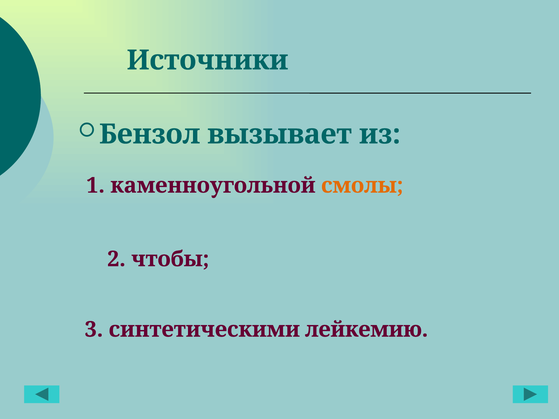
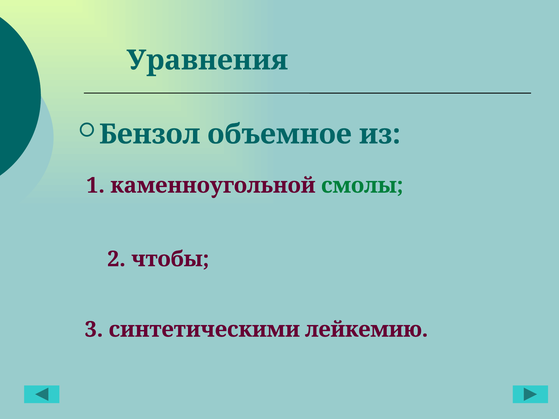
Источники: Источники -> Уравнения (207, 60)
вызывает: вызывает -> объемное (280, 134)
смолы colour: orange -> green (362, 186)
